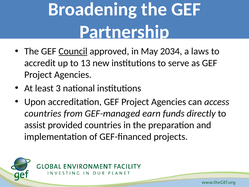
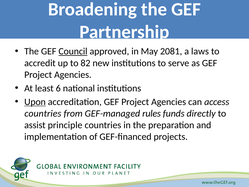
2034: 2034 -> 2081 (171, 51)
13: 13 -> 82 (85, 63)
3: 3 -> 6 (58, 88)
Upon underline: none -> present (35, 102)
earn: earn -> rules (152, 113)
provided: provided -> principle (65, 125)
